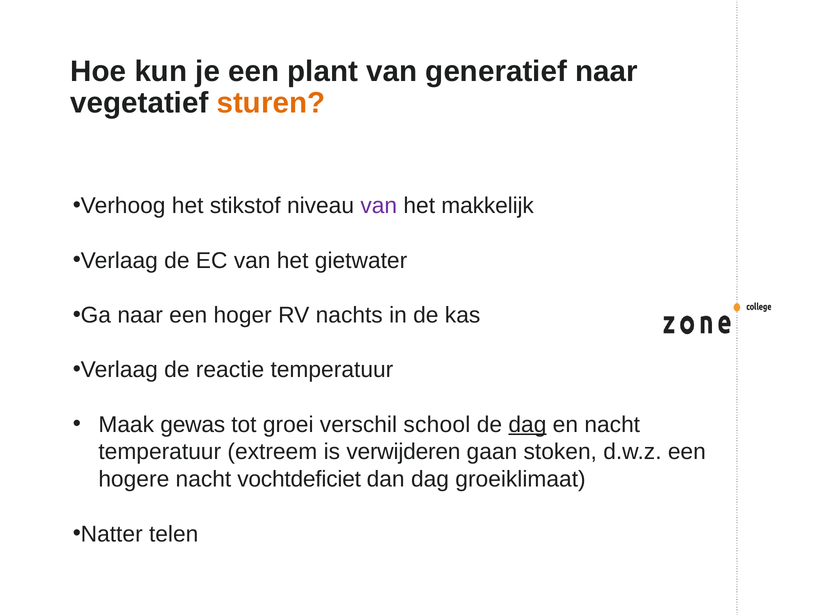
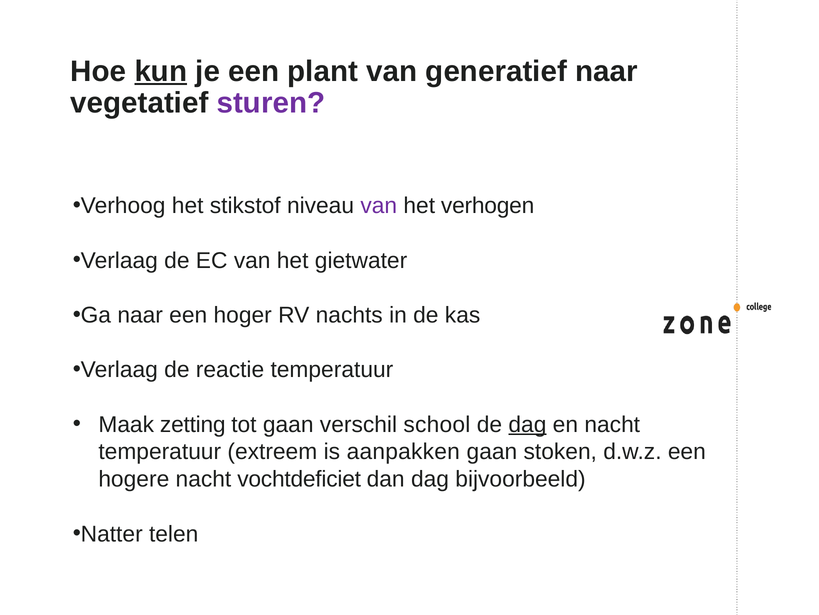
kun underline: none -> present (161, 71)
sturen colour: orange -> purple (271, 103)
makkelijk: makkelijk -> verhogen (488, 206)
gewas: gewas -> zetting (193, 424)
tot groei: groei -> gaan (288, 424)
verwijderen: verwijderen -> aanpakken (403, 451)
groeiklimaat: groeiklimaat -> bijvoorbeeld (521, 479)
